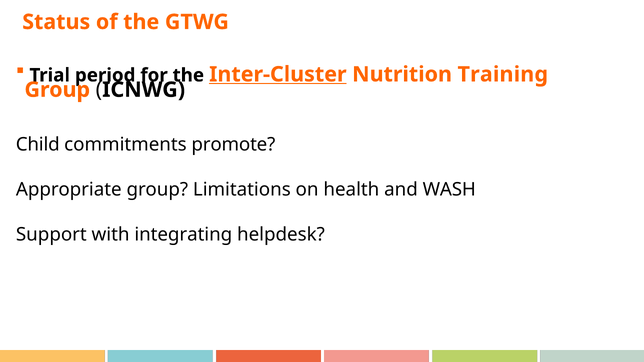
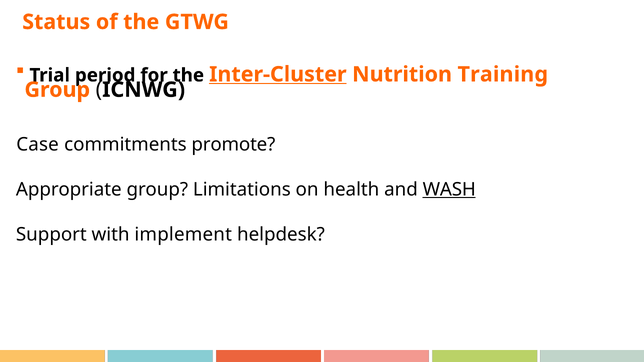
Child: Child -> Case (38, 144)
WASH underline: none -> present (449, 190)
integrating: integrating -> implement (183, 235)
